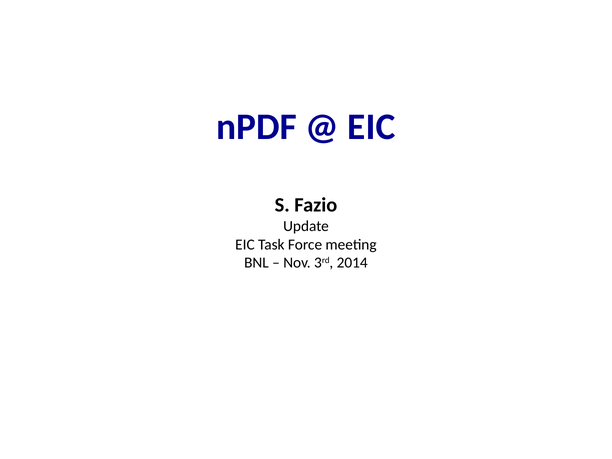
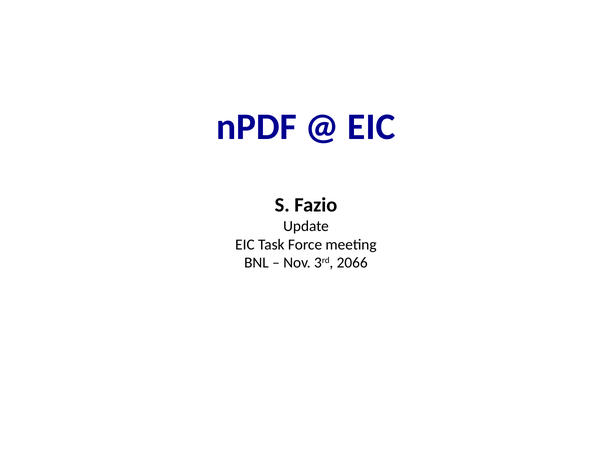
2014: 2014 -> 2066 (352, 263)
